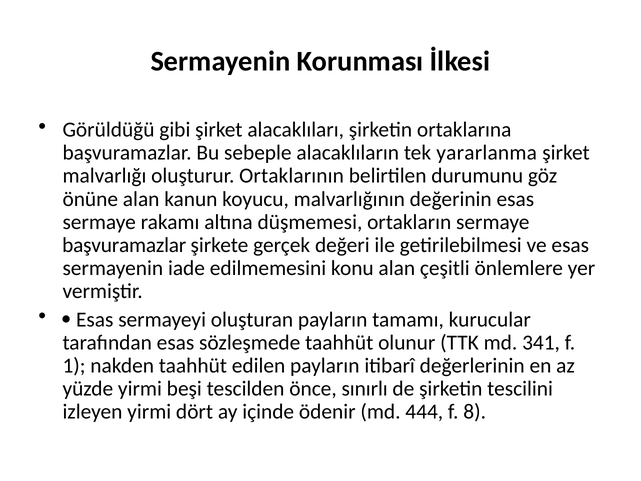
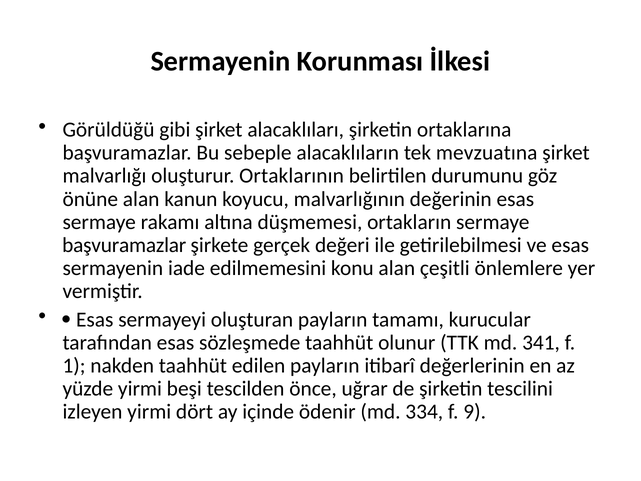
yararlanma: yararlanma -> mevzuatına (487, 153)
sınırlı: sınırlı -> uğrar (365, 389)
444: 444 -> 334 (424, 412)
8: 8 -> 9 (475, 412)
